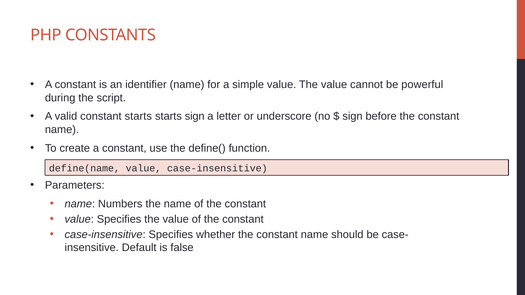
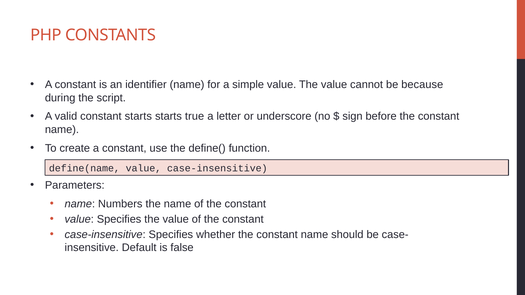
powerful: powerful -> because (422, 85)
starts sign: sign -> true (195, 116)
